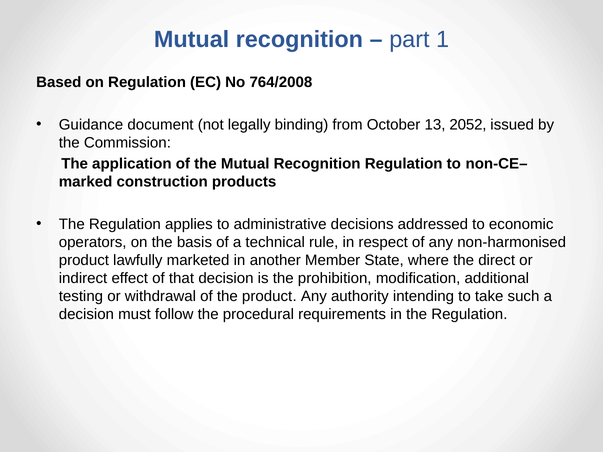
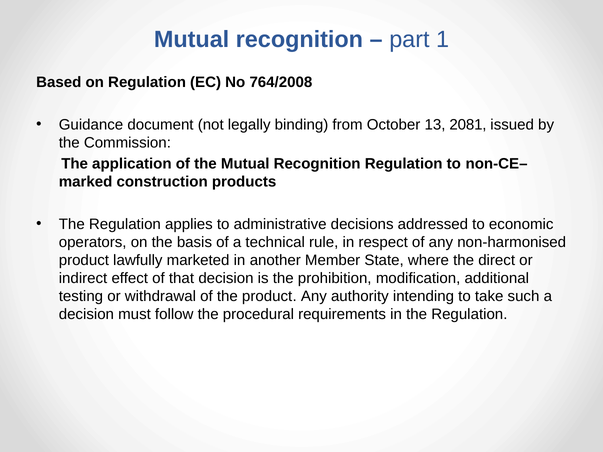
2052: 2052 -> 2081 (468, 125)
